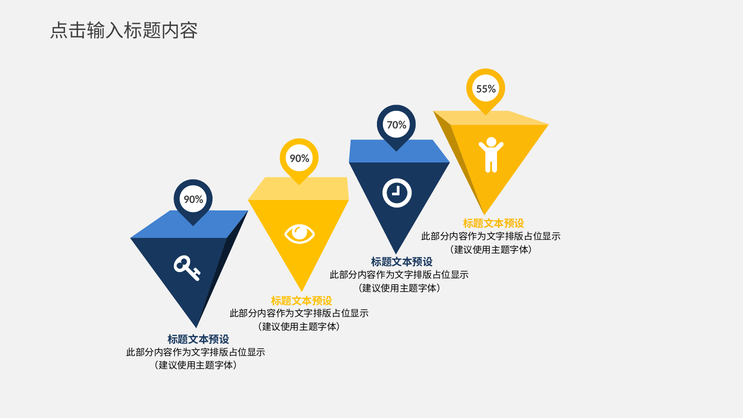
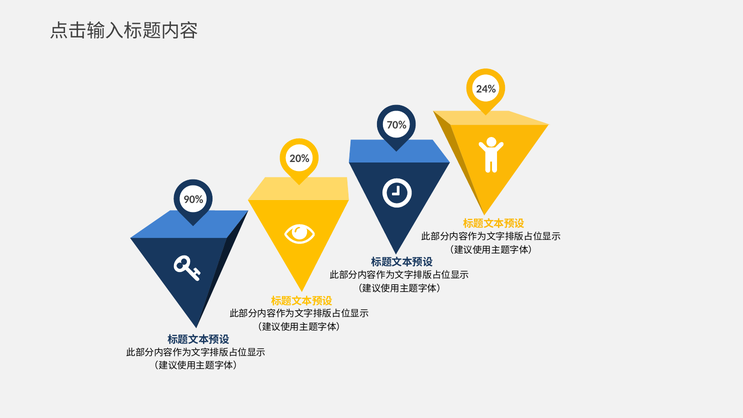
55%: 55% -> 24% (486, 89)
90%: 90% -> 20% (300, 159)
